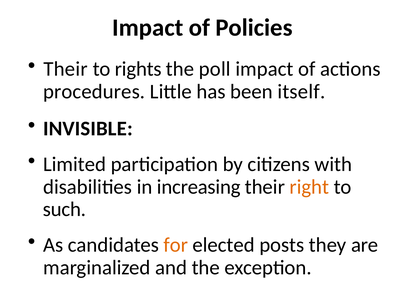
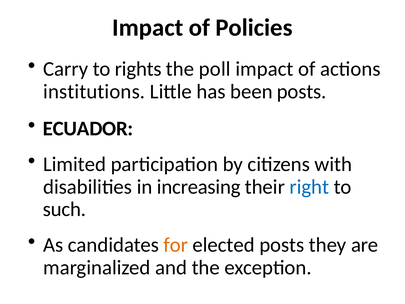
Their: Their -> Carry (66, 69)
procedures: procedures -> institutions (94, 91)
been itself: itself -> posts (302, 91)
INVISIBLE: INVISIBLE -> ECUADOR (88, 129)
right colour: orange -> blue (309, 187)
